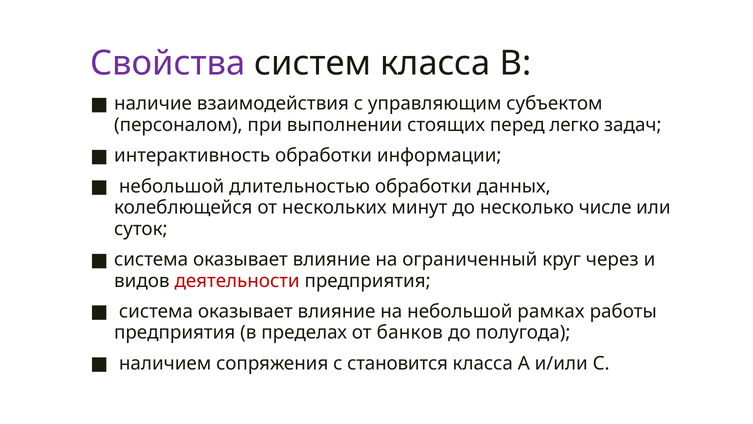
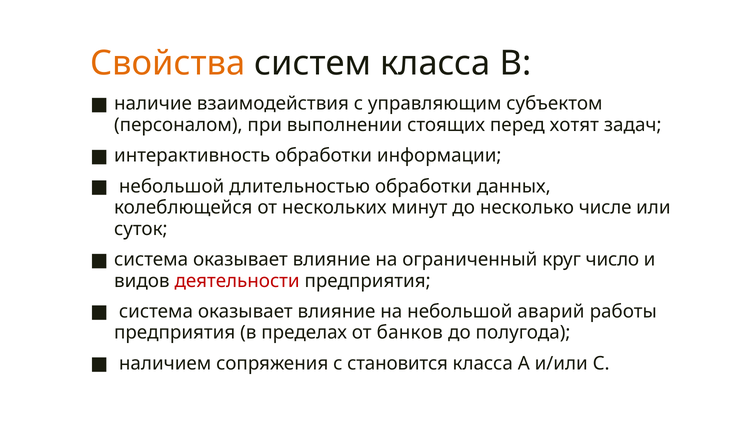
Свойства colour: purple -> orange (168, 63)
легко: легко -> хотят (574, 125)
через: через -> число (612, 259)
рамках: рамках -> аварий (551, 311)
